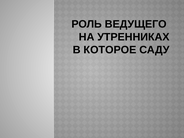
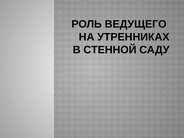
КОТОРОЕ: КОТОРОЕ -> СТЕННОЙ (110, 50)
